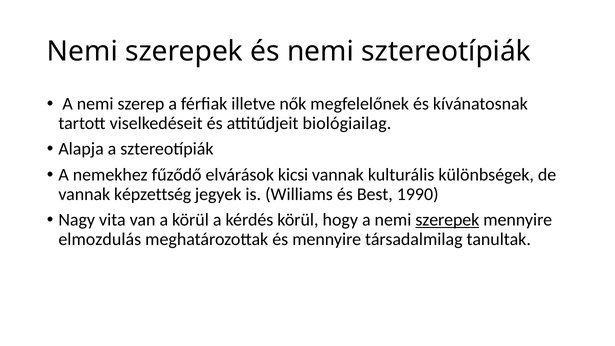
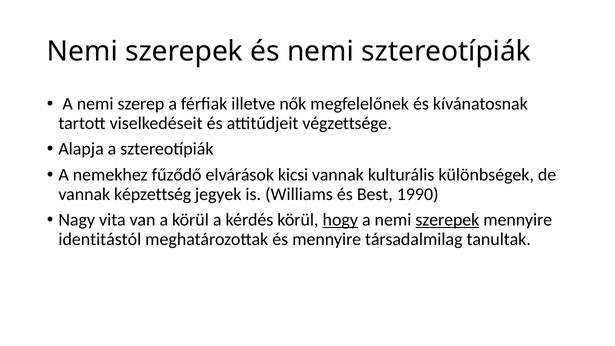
biológiailag: biológiailag -> végzettsége (347, 123)
hogy underline: none -> present (340, 220)
elmozdulás: elmozdulás -> identitástól (100, 239)
